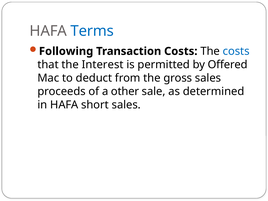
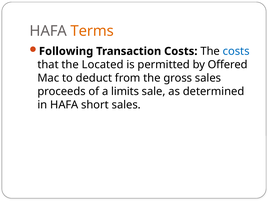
Terms colour: blue -> orange (92, 31)
Interest: Interest -> Located (103, 65)
other: other -> limits (125, 91)
